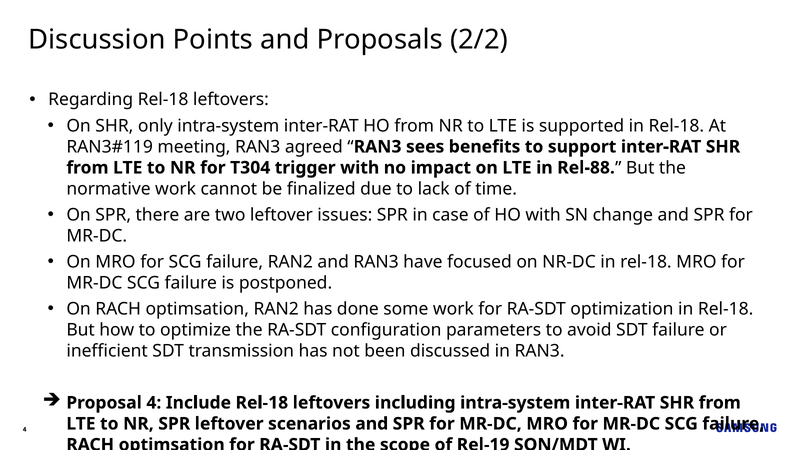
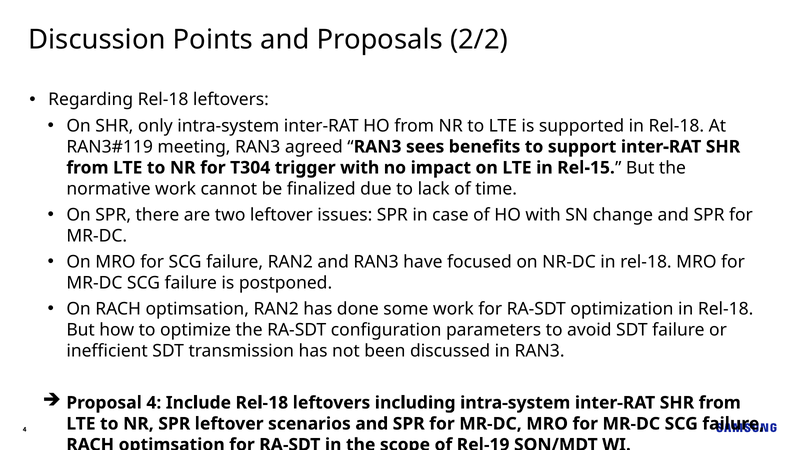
Rel-88: Rel-88 -> Rel-15 (586, 168)
